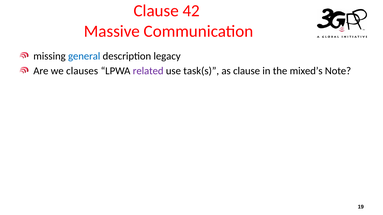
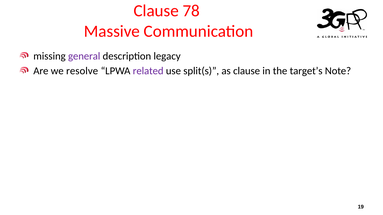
42: 42 -> 78 (191, 11)
general colour: blue -> purple (84, 56)
clauses: clauses -> resolve (82, 71)
task(s: task(s -> split(s (201, 71)
mixed’s: mixed’s -> target’s (306, 71)
